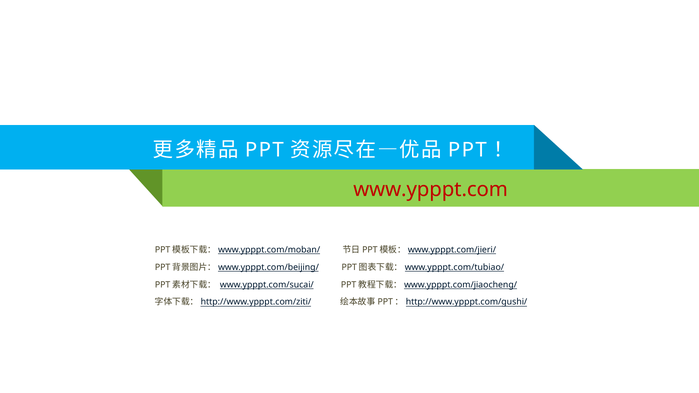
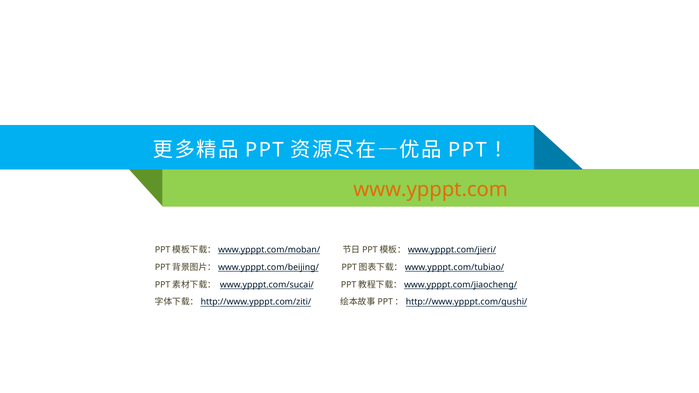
www.ypppt.com colour: red -> orange (431, 189)
